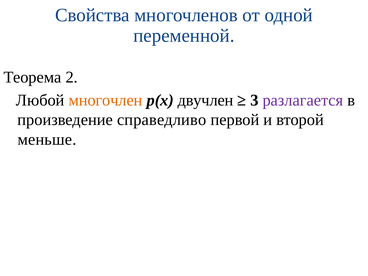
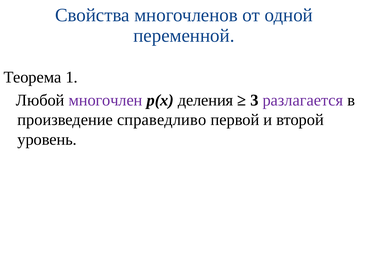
2: 2 -> 1 (72, 77)
многочлен colour: orange -> purple (106, 100)
двучлен: двучлен -> деления (206, 100)
меньше: меньше -> уровень (47, 139)
